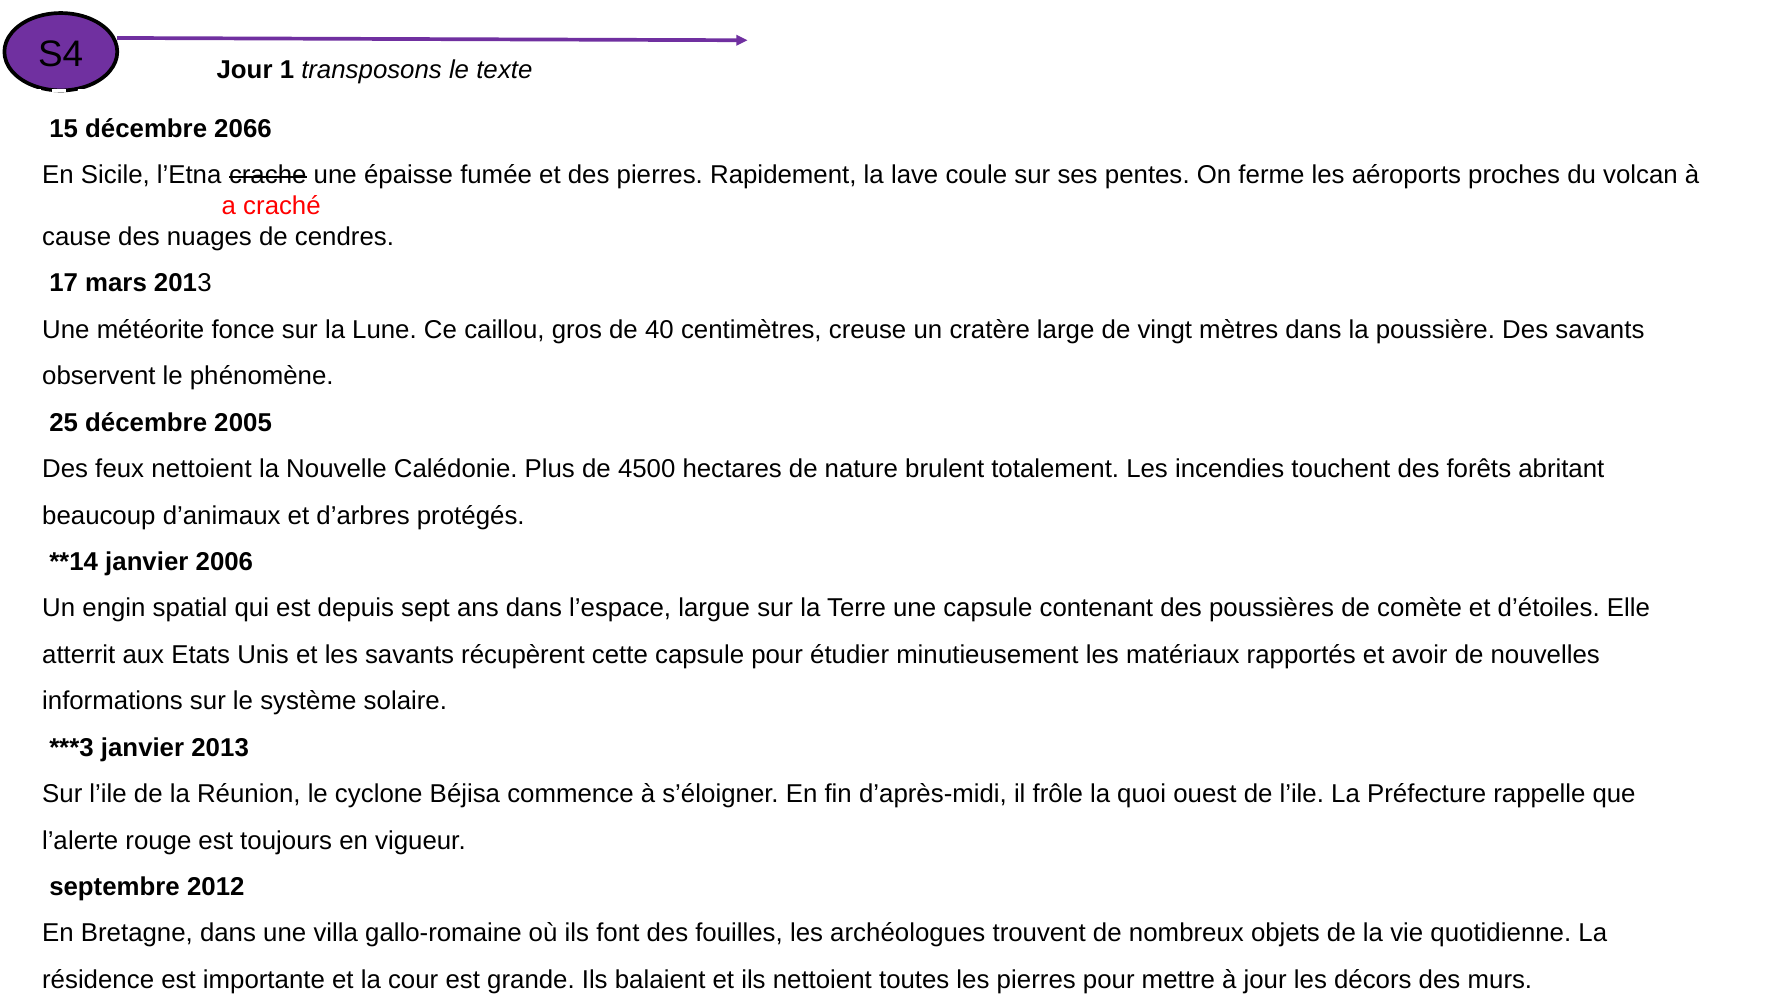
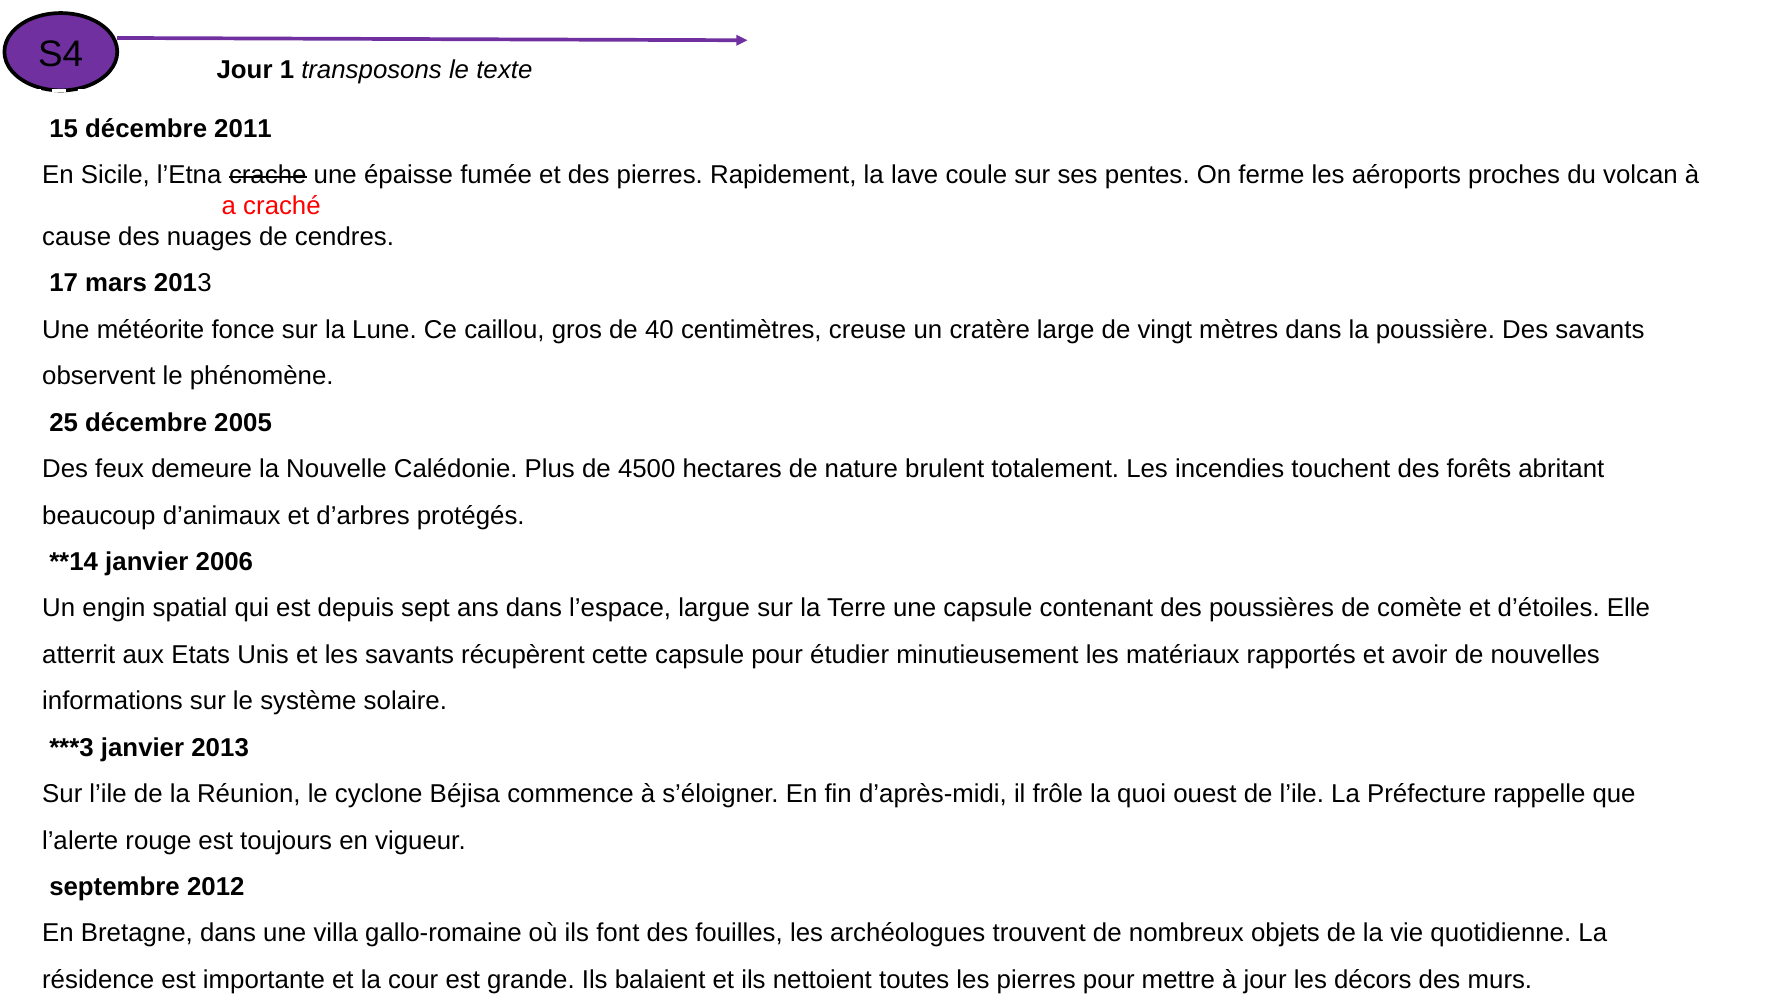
2066: 2066 -> 2011 (243, 129)
feux nettoient: nettoient -> demeure (202, 469)
